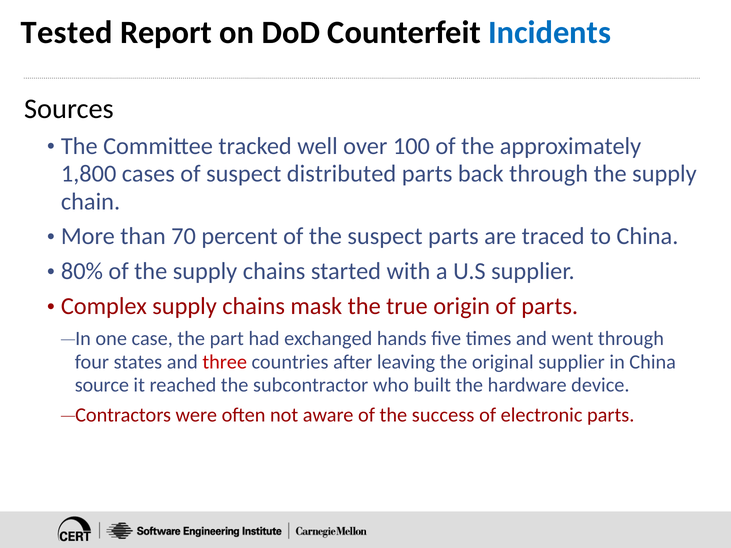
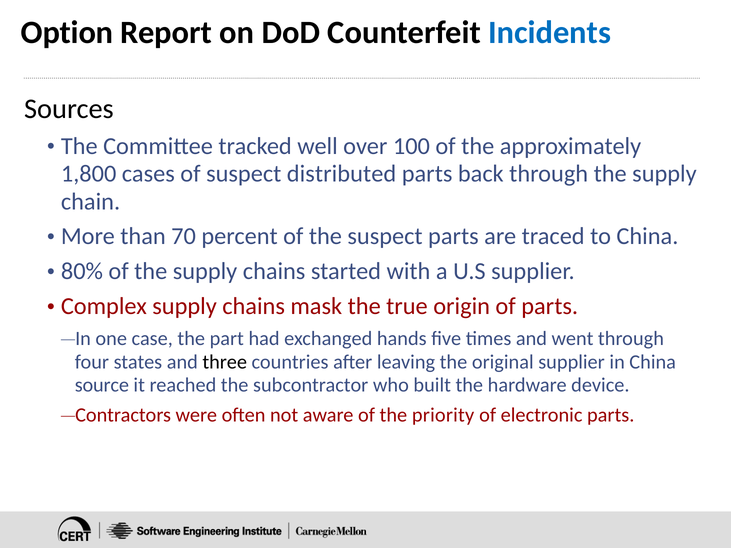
Tested: Tested -> Option (67, 33)
three colour: red -> black (225, 362)
success: success -> priority (443, 415)
